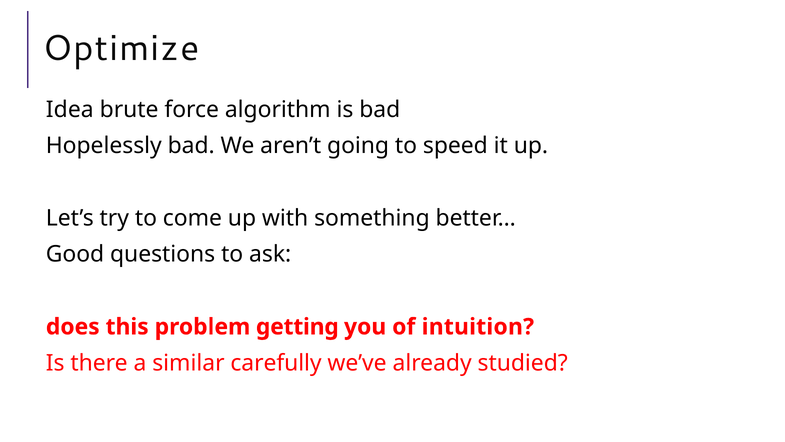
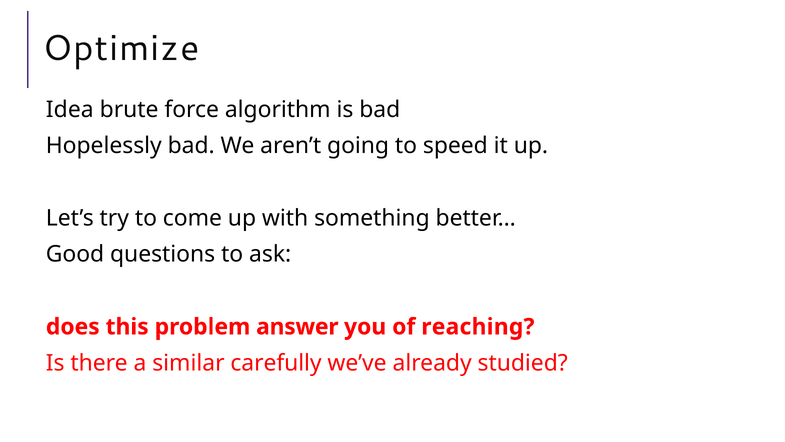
getting: getting -> answer (297, 327)
intuition: intuition -> reaching (478, 327)
